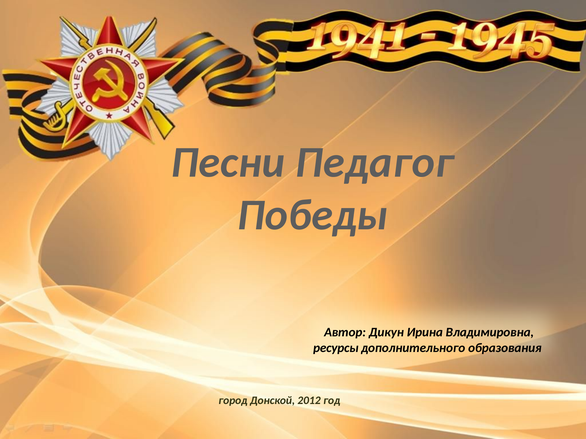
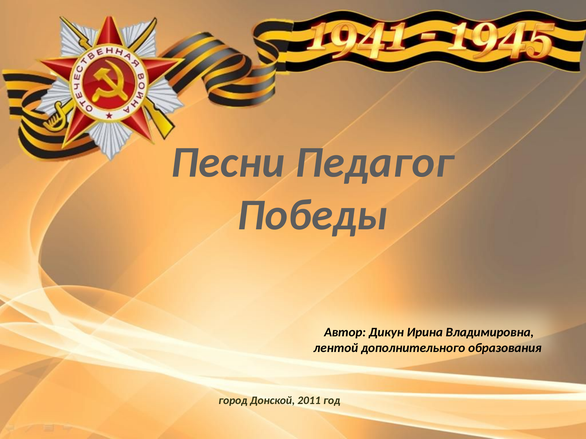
ресурсы: ресурсы -> лентой (336, 348)
2012: 2012 -> 2011 (309, 401)
